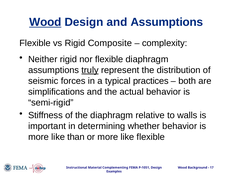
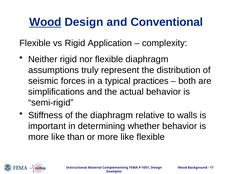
and Assumptions: Assumptions -> Conventional (167, 22)
Composite: Composite -> Application (110, 43)
truly underline: present -> none (90, 70)
